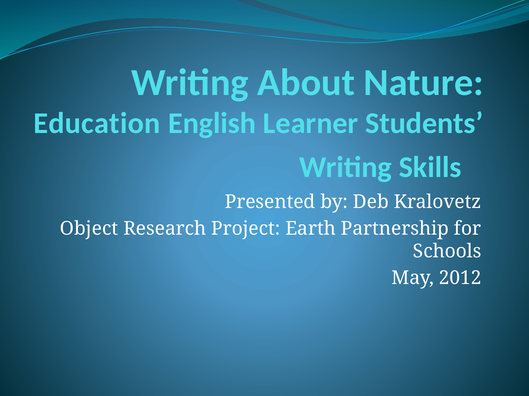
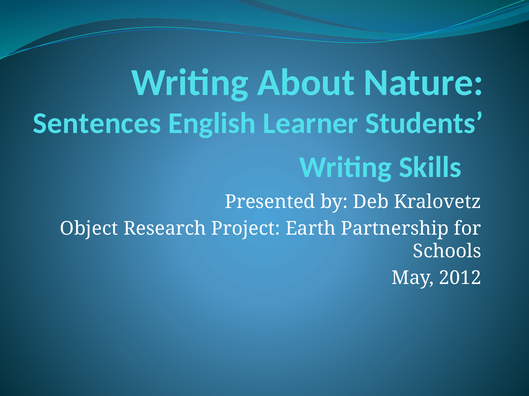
Education: Education -> Sentences (97, 123)
